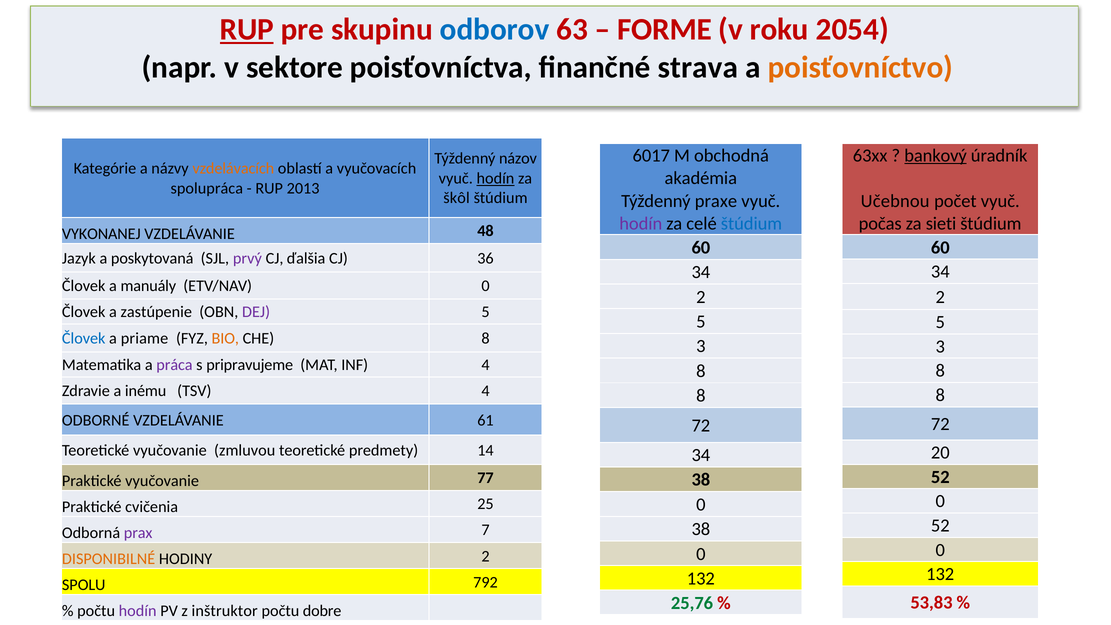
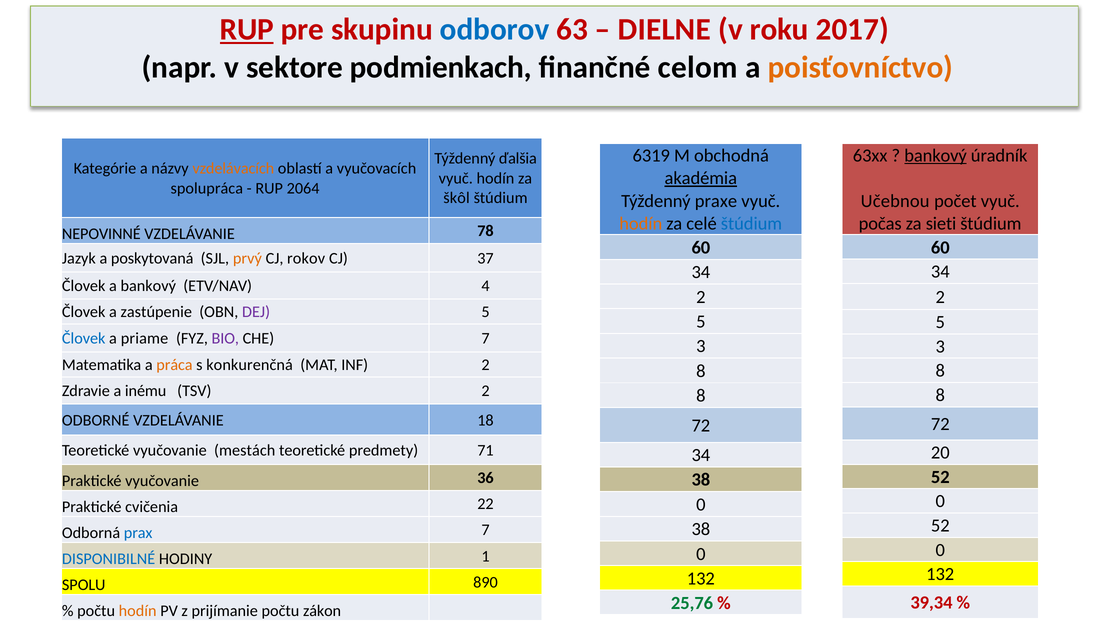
FORME: FORME -> DIELNE (664, 30)
2054: 2054 -> 2017 (852, 30)
poisťovníctva: poisťovníctva -> podmienkach (441, 68)
strava: strava -> celom (698, 68)
6017: 6017 -> 6319 (651, 156)
názov: názov -> ďalšia (518, 159)
akadémia underline: none -> present (701, 178)
hodín underline: present -> none (495, 178)
2013: 2013 -> 2064 (303, 188)
hodín colour: purple -> orange (641, 224)
VYKONANEJ: VYKONANEJ -> NEPOVINNÉ (101, 234)
48: 48 -> 78 (485, 231)
prvý colour: purple -> orange (247, 258)
ďalšia: ďalšia -> rokov (306, 258)
36: 36 -> 37 (485, 258)
a manuály: manuály -> bankový (148, 286)
ETV/NAV 0: 0 -> 4 (485, 286)
BIO colour: orange -> purple (225, 339)
CHE 8: 8 -> 7 (485, 339)
práca colour: purple -> orange (174, 365)
pripravujeme: pripravujeme -> konkurenčná (250, 365)
INF 4: 4 -> 2 (485, 365)
TSV 4: 4 -> 2 (485, 391)
61: 61 -> 18 (485, 420)
zmluvou: zmluvou -> mestách (245, 450)
14: 14 -> 71 (485, 450)
77: 77 -> 36 (485, 478)
25: 25 -> 22 (485, 504)
prax colour: purple -> blue (138, 533)
DISPONIBILNÉ colour: orange -> blue (109, 559)
HODINY 2: 2 -> 1 (485, 556)
792: 792 -> 890 (485, 582)
53,83: 53,83 -> 39,34 (931, 603)
hodín colour: purple -> orange (138, 611)
inštruktor: inštruktor -> prijímanie (225, 611)
dobre: dobre -> zákon (322, 611)
